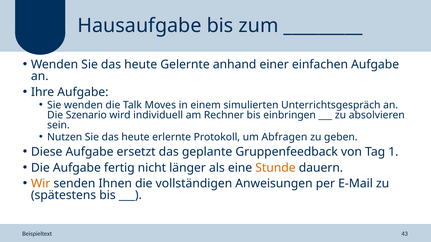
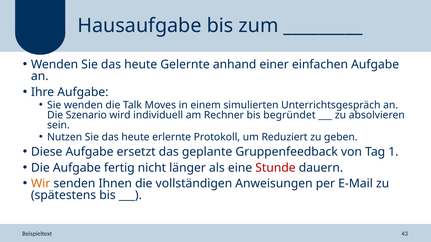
einbringen: einbringen -> begründet (289, 115)
Abfragen: Abfragen -> Reduziert (285, 137)
Stunde colour: orange -> red (275, 168)
